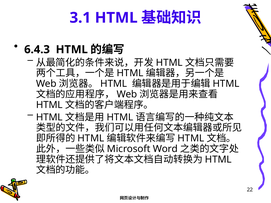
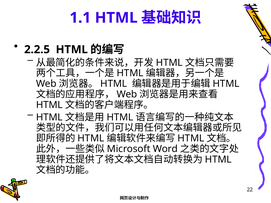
3.1: 3.1 -> 1.1 (80, 18)
6.4.3: 6.4.3 -> 2.2.5 (37, 50)
